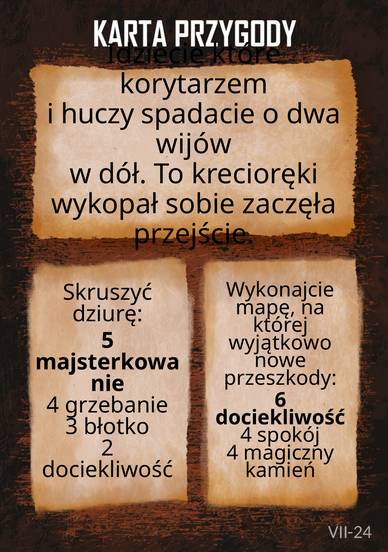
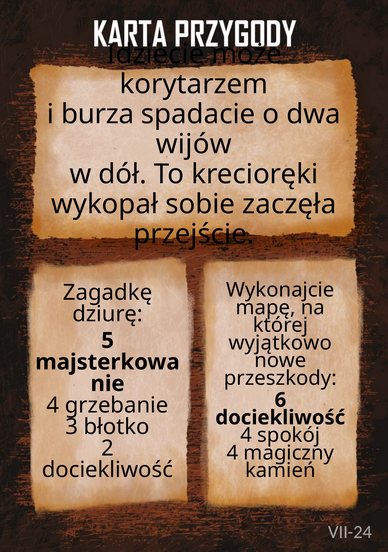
które: które -> może (247, 54)
huczy: huczy -> burza (98, 114)
Skruszyć: Skruszyć -> Zagadkę (108, 292)
